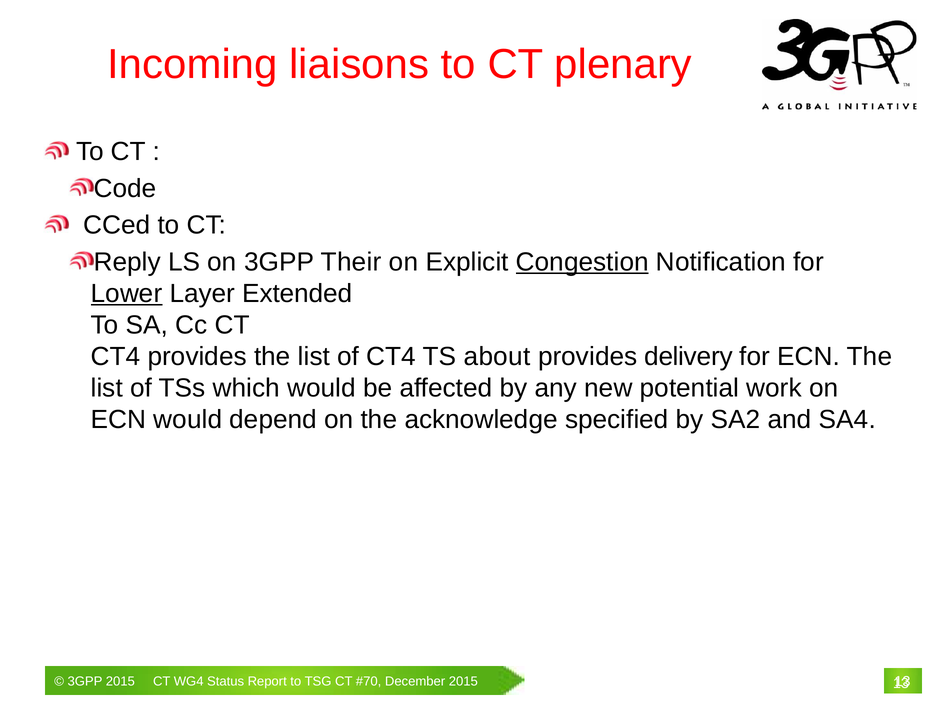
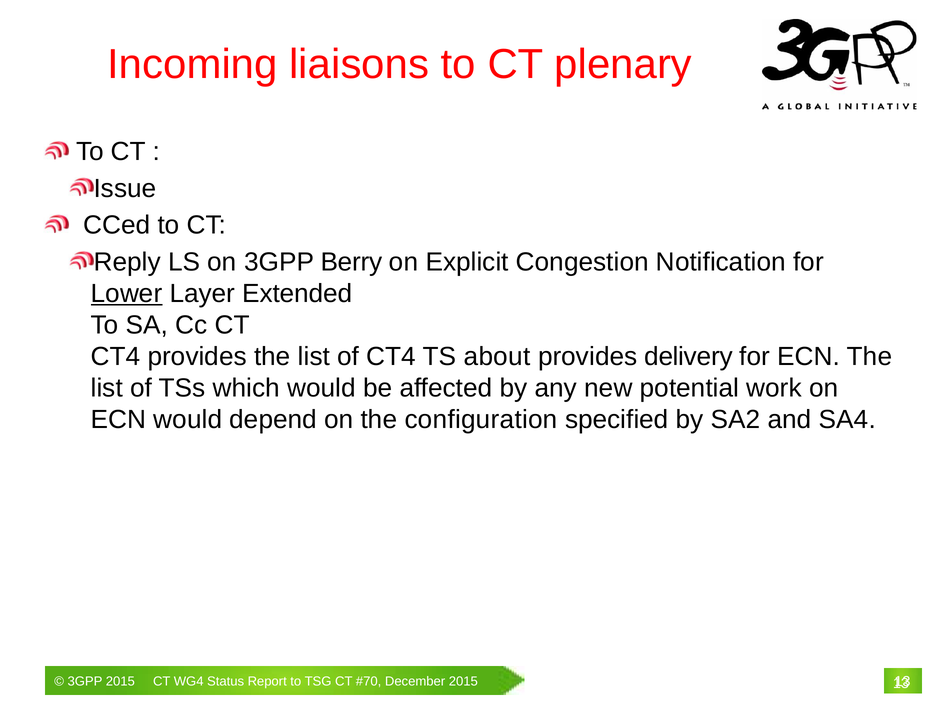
Code: Code -> Issue (125, 189)
Their: Their -> Berry (351, 262)
Congestion underline: present -> none (582, 262)
acknowledge: acknowledge -> configuration (481, 419)
